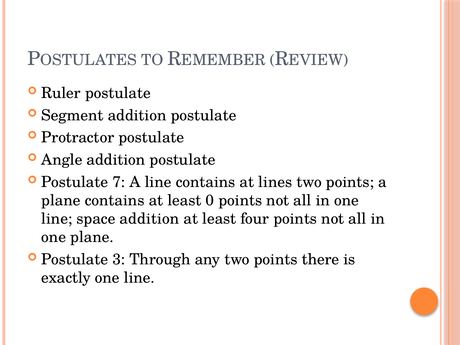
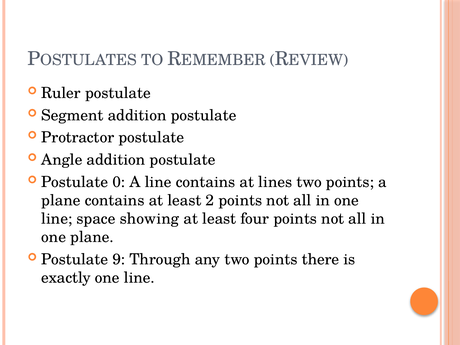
7: 7 -> 0 (119, 182)
0: 0 -> 2 (210, 200)
space addition: addition -> showing (149, 219)
3: 3 -> 9 (119, 259)
